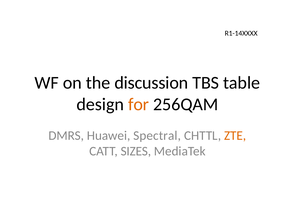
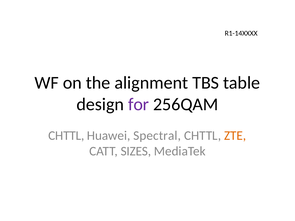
discussion: discussion -> alignment (151, 83)
for colour: orange -> purple (139, 105)
DMRS: DMRS -> CHTTL (66, 136)
